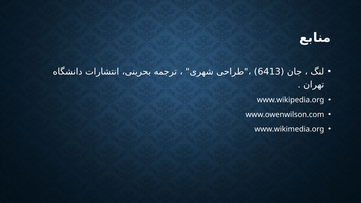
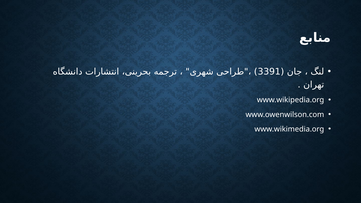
6413: 6413 -> 3391 (269, 72)
